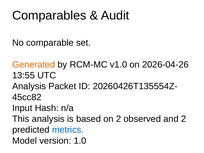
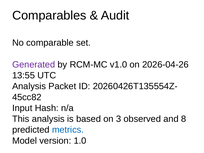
Generated colour: orange -> purple (34, 65)
on 2: 2 -> 3 (119, 119)
and 2: 2 -> 8 (184, 119)
